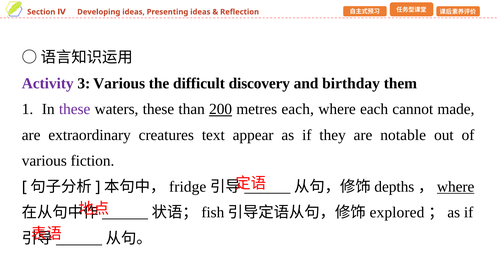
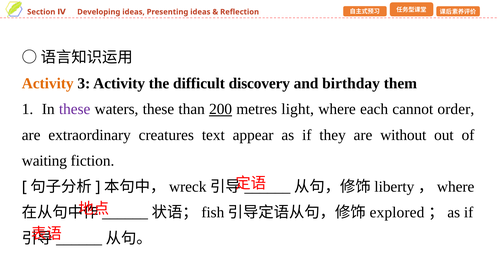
Activity colour: purple -> orange (48, 83)
3 Various: Various -> Activity (119, 83)
metres each: each -> light (298, 109)
made: made -> order (456, 109)
notable: notable -> without (403, 135)
various: various -> waiting (44, 161)
fridge: fridge -> wreck (188, 186)
depths: depths -> liberty (394, 186)
where underline: present -> none (456, 186)
